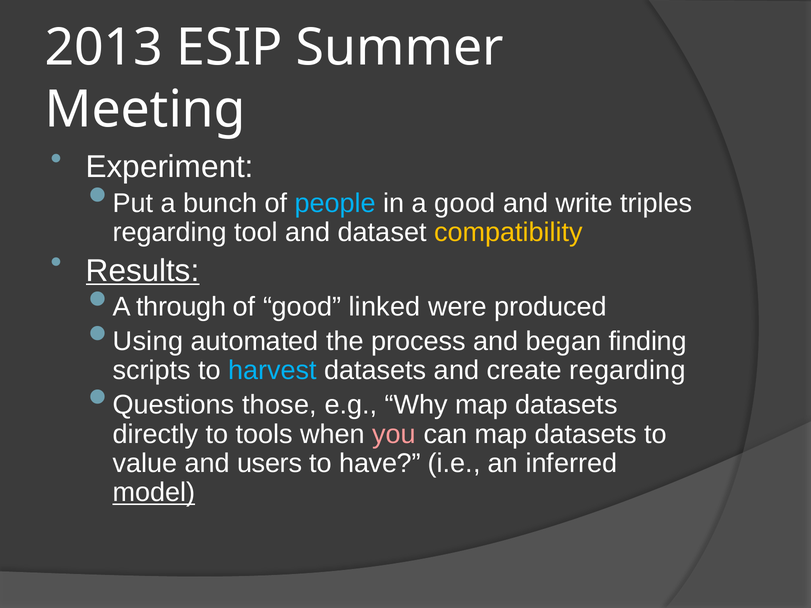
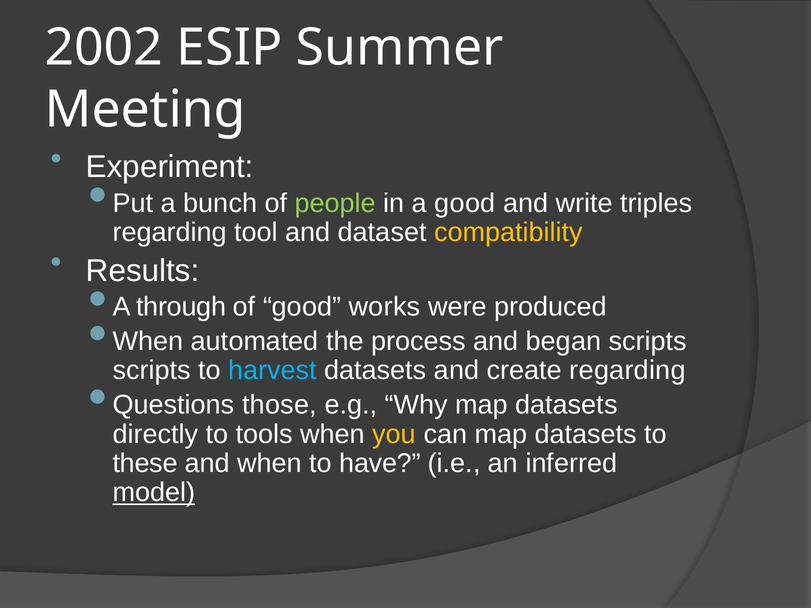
2013: 2013 -> 2002 (104, 48)
people colour: light blue -> light green (335, 203)
Results underline: present -> none (143, 271)
linked: linked -> works (385, 307)
Using: Using -> When (148, 341)
began finding: finding -> scripts (648, 341)
you colour: pink -> yellow (394, 434)
value: value -> these (145, 463)
and users: users -> when (270, 463)
